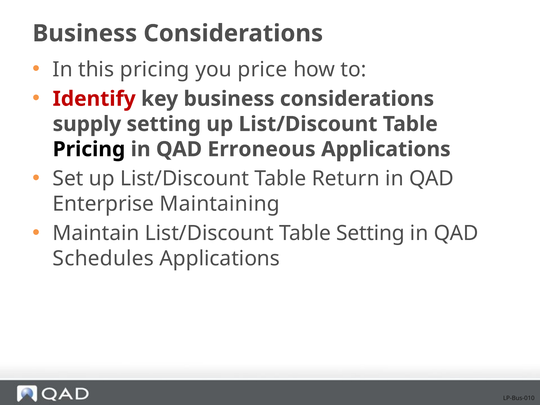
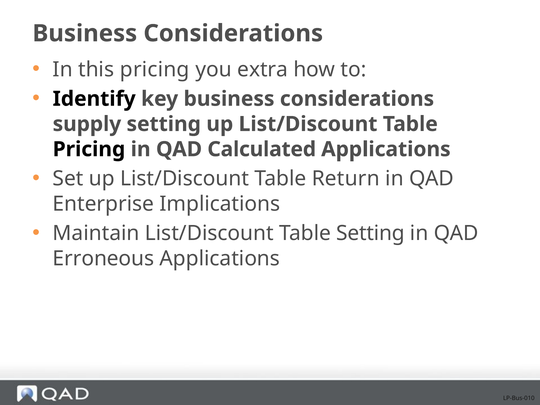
price: price -> extra (263, 69)
Identify colour: red -> black (94, 99)
Erroneous: Erroneous -> Calculated (262, 149)
Maintaining: Maintaining -> Implications (220, 204)
Schedules: Schedules -> Erroneous (103, 259)
